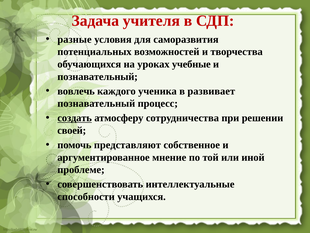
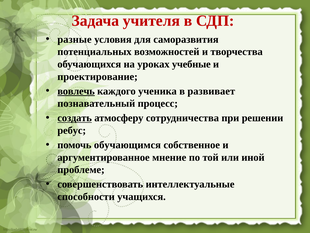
познавательный: познавательный -> проектирование (98, 76)
вовлечь underline: none -> present (76, 91)
своей: своей -> ребус (72, 130)
представляют: представляют -> обучающимся (127, 145)
